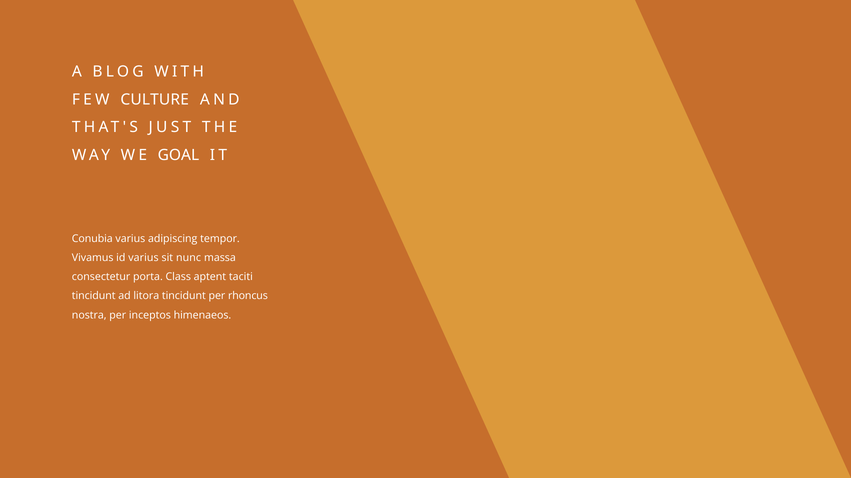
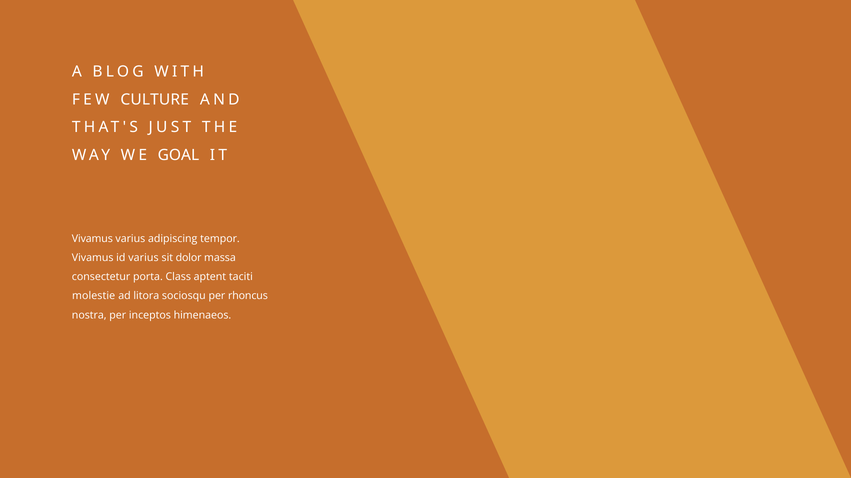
Conubia: Conubia -> Vivamus (92, 239)
nunc: nunc -> dolor (189, 258)
tincidunt: tincidunt -> molestie (94, 296)
litora tincidunt: tincidunt -> sociosqu (184, 296)
